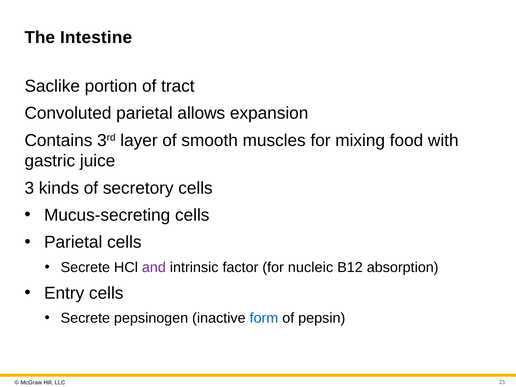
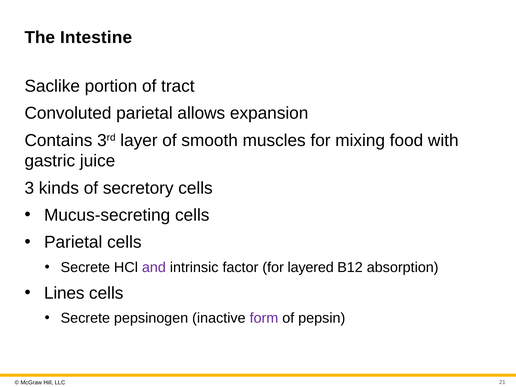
nucleic: nucleic -> layered (311, 267)
Entry: Entry -> Lines (64, 293)
form colour: blue -> purple (264, 318)
